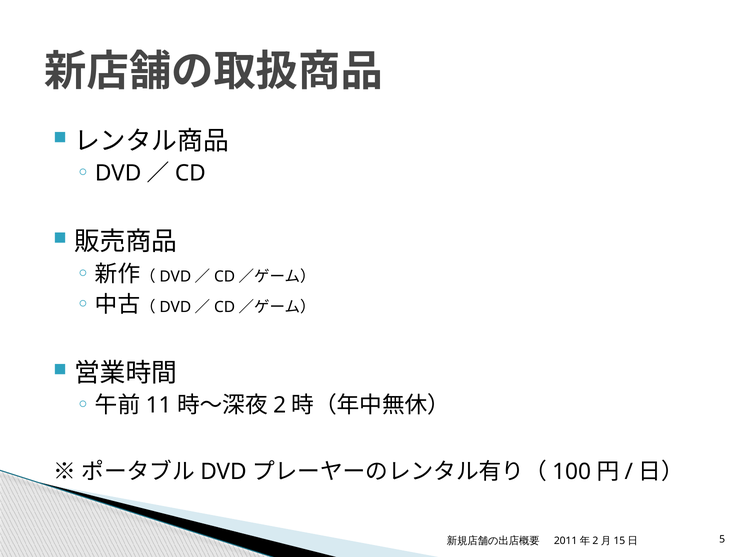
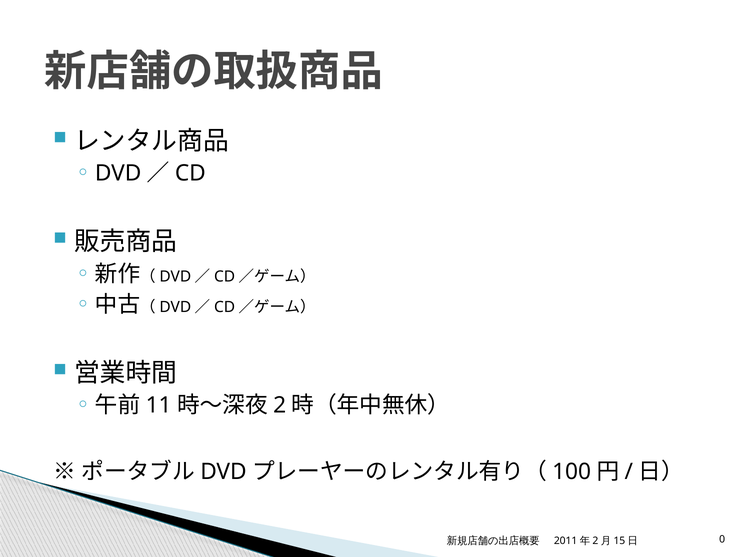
5: 5 -> 0 (722, 540)
